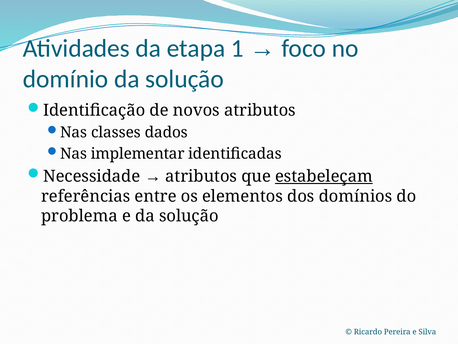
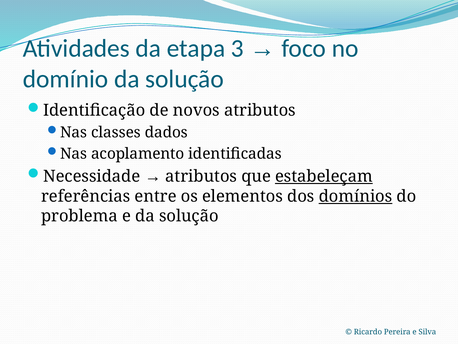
1: 1 -> 3 (237, 48)
implementar: implementar -> acoplamento (138, 154)
domínios underline: none -> present (356, 196)
